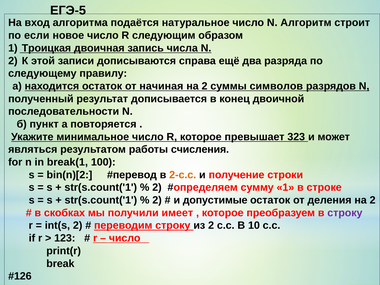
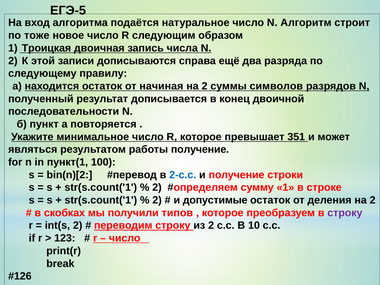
если: если -> тоже (37, 35)
323: 323 -> 351 (296, 137)
работы счисления: счисления -> получение (200, 149)
break(1: break(1 -> пункт(1 (67, 162)
2-с.с colour: orange -> blue (183, 175)
имеет: имеет -> типов (177, 213)
